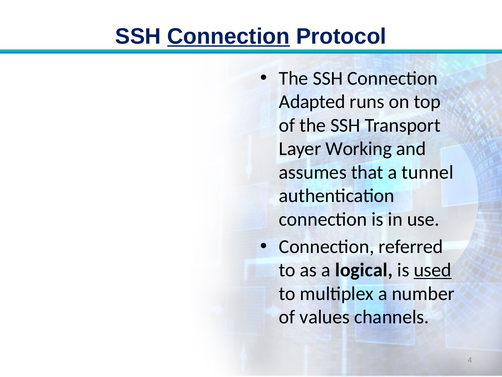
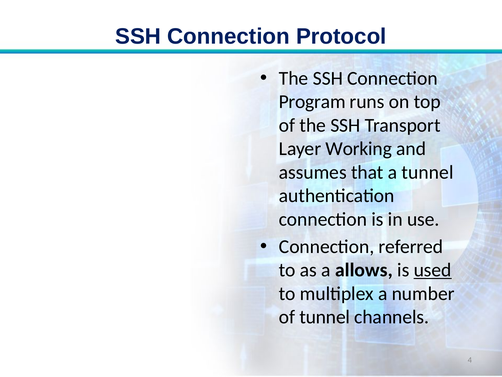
Connection underline: present -> none (229, 36)
Adapted: Adapted -> Program (312, 102)
logical: logical -> allows (364, 270)
of values: values -> tunnel (325, 317)
